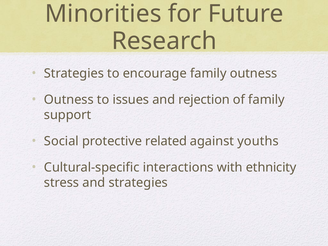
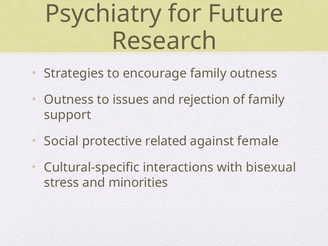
Minorities: Minorities -> Psychiatry (103, 14)
youths: youths -> female (258, 141)
ethnicity: ethnicity -> bisexual (271, 167)
and strategies: strategies -> minorities (138, 183)
